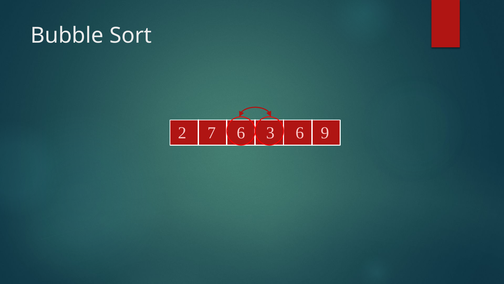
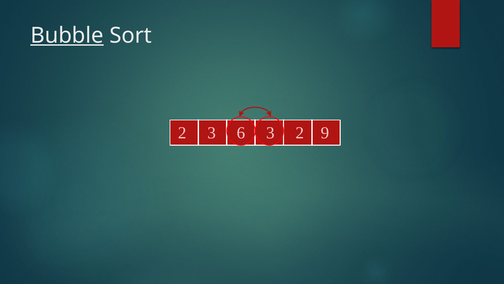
Bubble underline: none -> present (67, 35)
2 7: 7 -> 3 (212, 133)
3 6: 6 -> 2 (300, 133)
